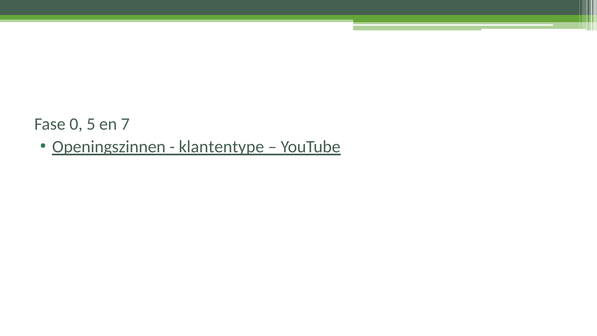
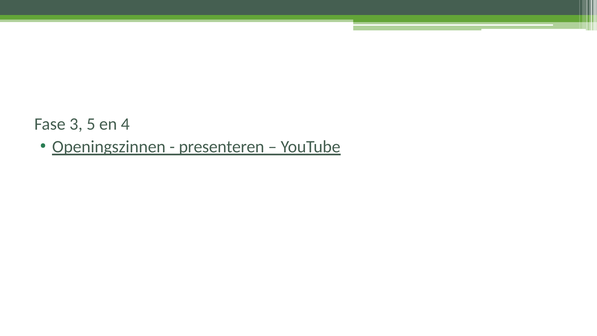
0: 0 -> 3 (76, 124)
7: 7 -> 4 (125, 124)
klantentype: klantentype -> presenteren (222, 147)
